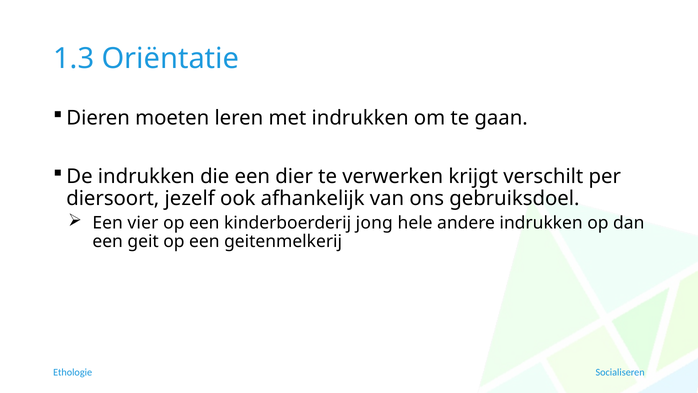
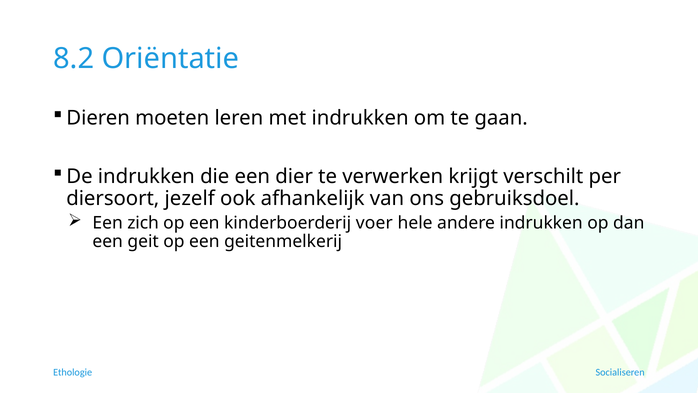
1.3: 1.3 -> 8.2 (74, 59)
vier: vier -> zich (143, 223)
jong: jong -> voer (374, 223)
